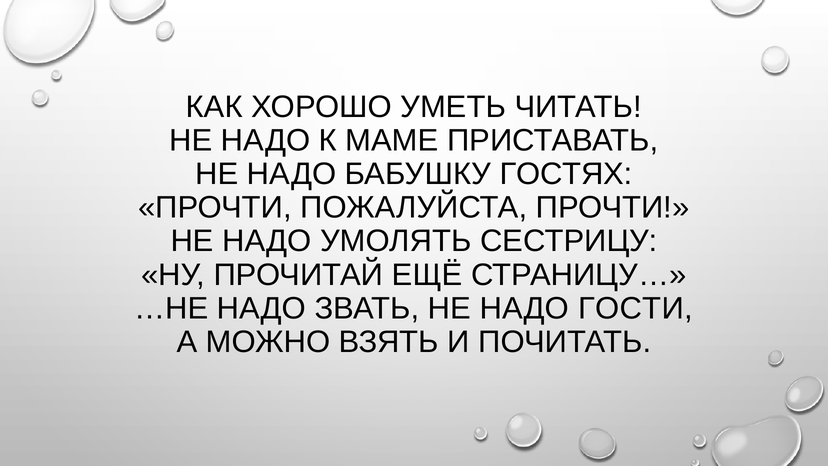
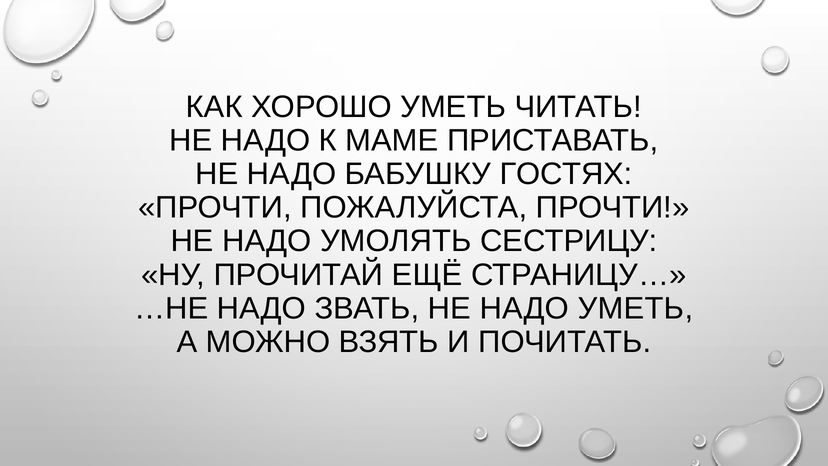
НАДО ГОСТИ: ГОСТИ -> УМЕТЬ (635, 308)
